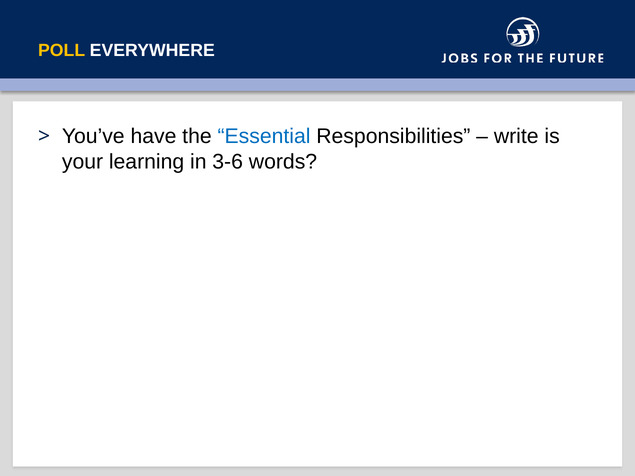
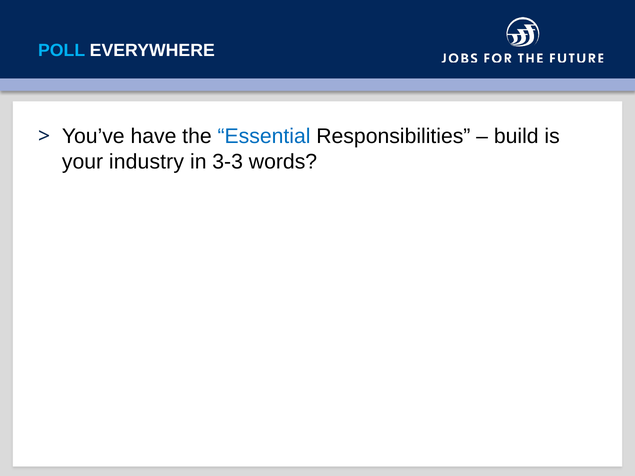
POLL colour: yellow -> light blue (62, 50)
write: write -> build (516, 136)
learning: learning -> industry (146, 162)
3-6: 3-6 -> 3-3 (228, 162)
